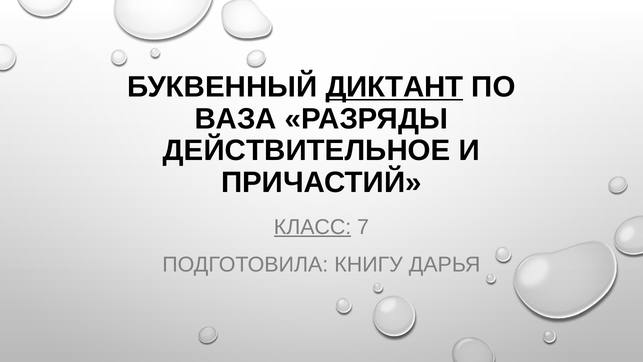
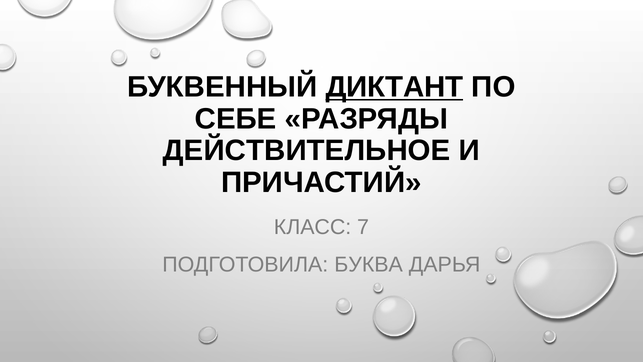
ВАЗА: ВАЗА -> СЕБЕ (236, 119)
КЛАСС underline: present -> none (313, 227)
КНИГУ: КНИГУ -> БУКВА (369, 264)
